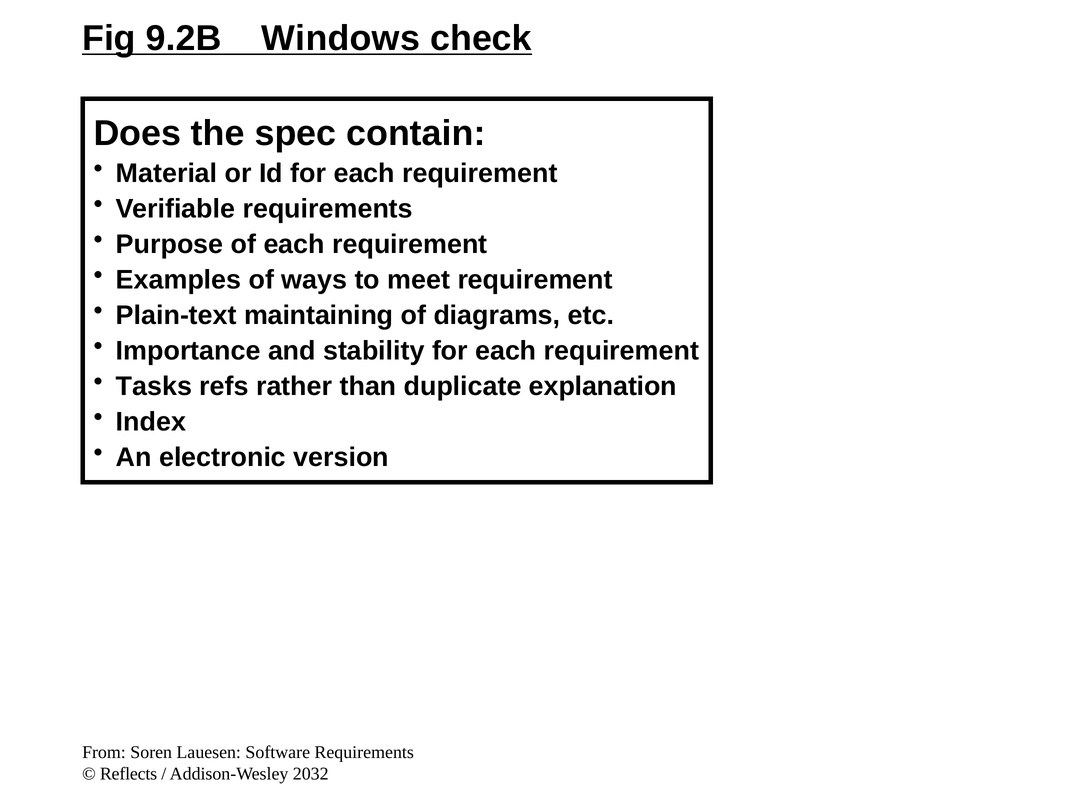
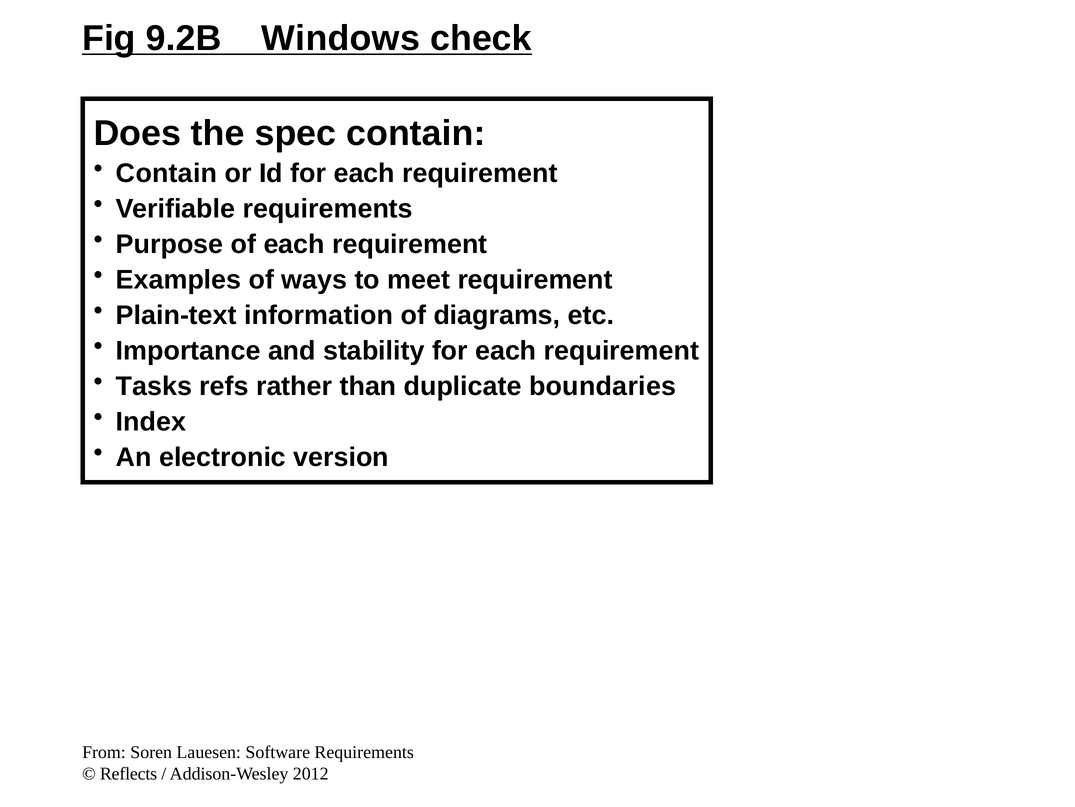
Material: Material -> Contain (167, 173)
maintaining: maintaining -> information (319, 315)
explanation: explanation -> boundaries (603, 386)
2032: 2032 -> 2012 (311, 773)
